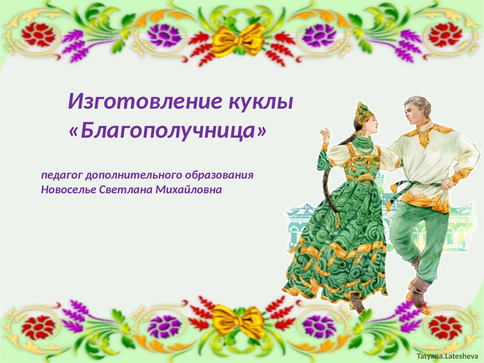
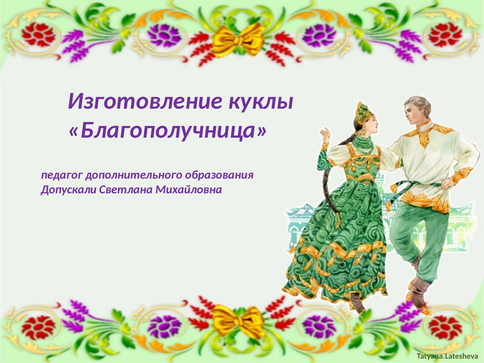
Новоселье: Новоселье -> Допускали (69, 189)
